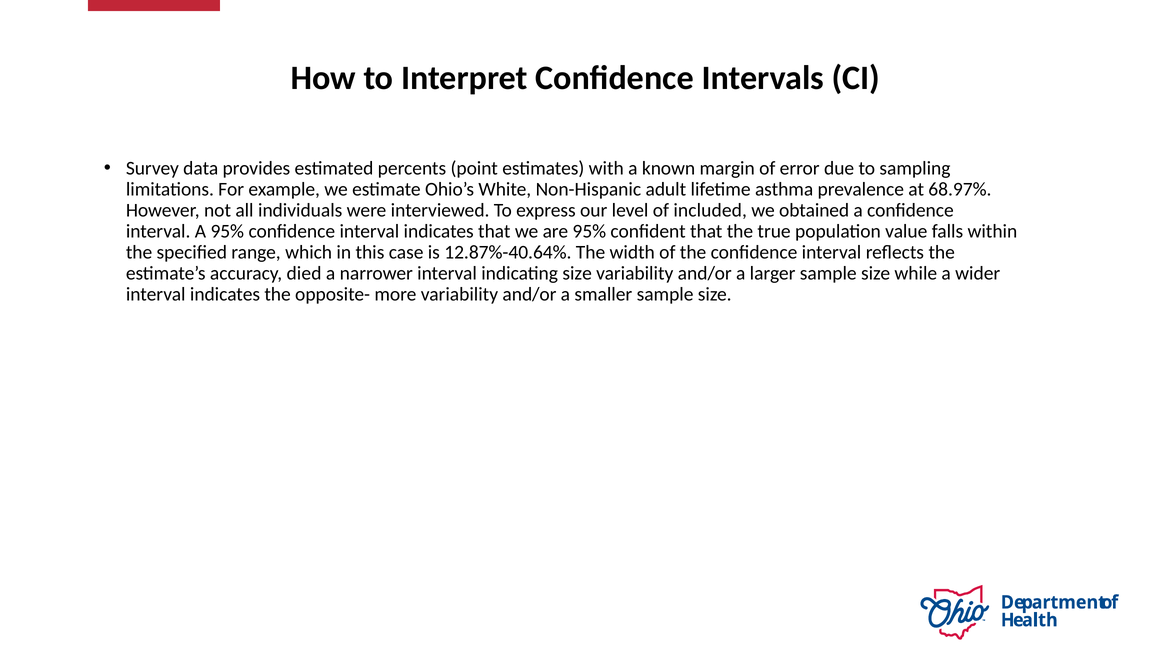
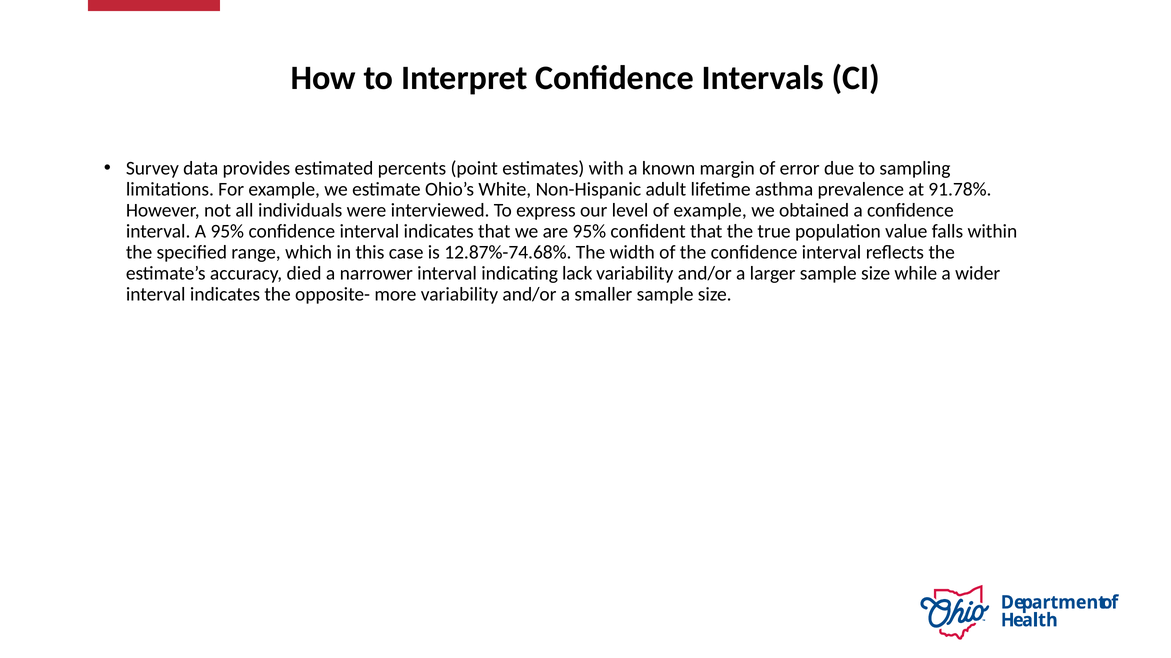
68.97%: 68.97% -> 91.78% (960, 190)
of included: included -> example (710, 211)
12.87%-40.64%: 12.87%-40.64% -> 12.87%-74.68% (508, 253)
indicating size: size -> lack (577, 274)
